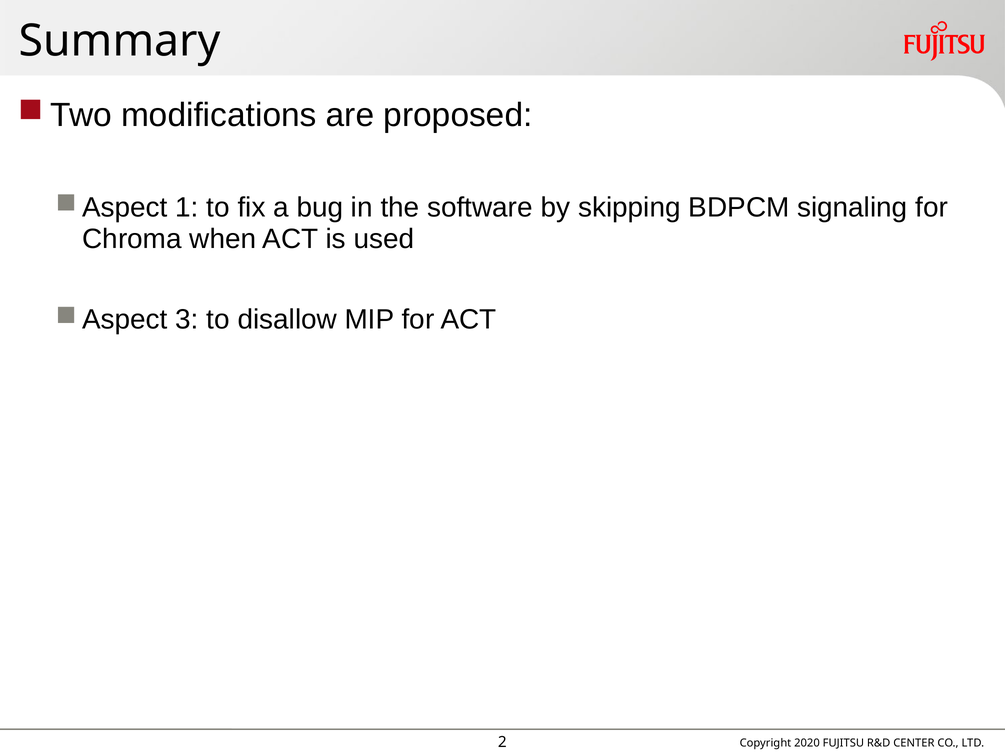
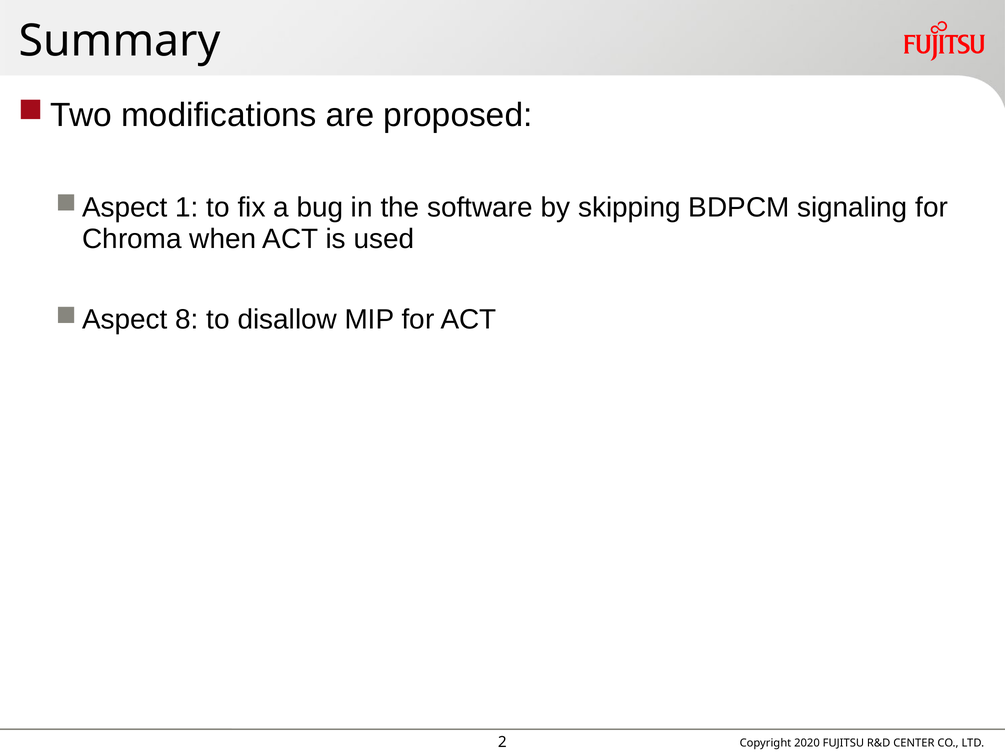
3: 3 -> 8 (187, 320)
